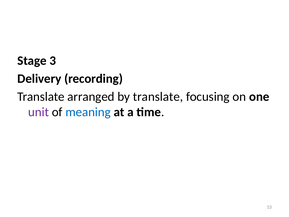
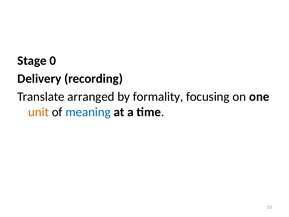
3: 3 -> 0 (53, 61)
by translate: translate -> formality (158, 97)
unit colour: purple -> orange (39, 112)
